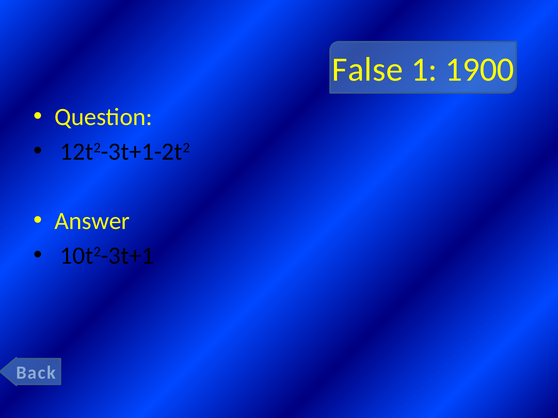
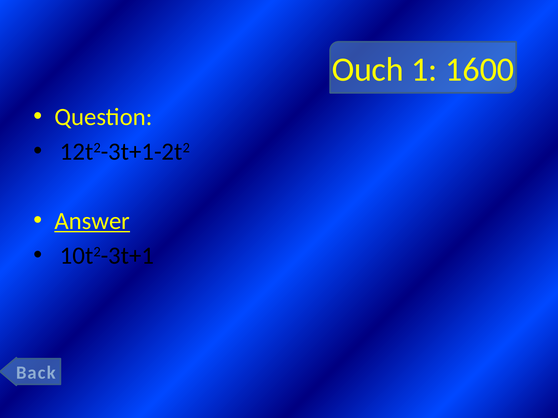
False: False -> Ouch (368, 70)
1900: 1900 -> 1600 (480, 70)
Answer underline: none -> present (92, 221)
